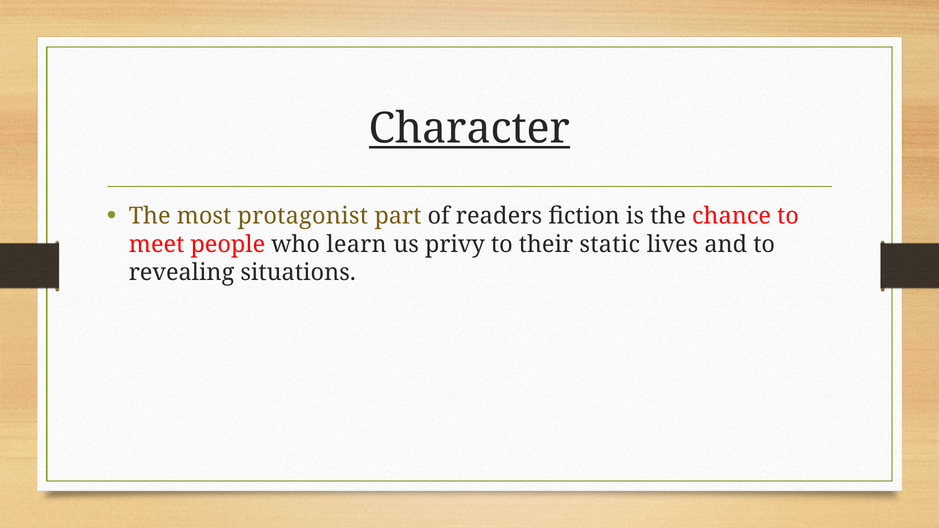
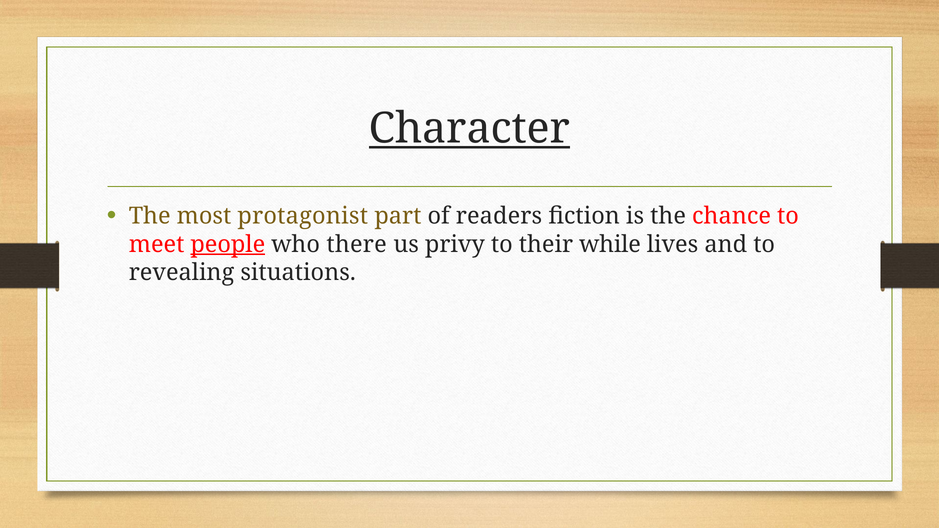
people underline: none -> present (228, 244)
learn: learn -> there (357, 244)
static: static -> while (610, 244)
